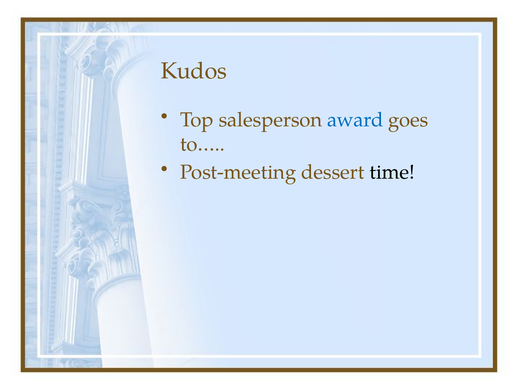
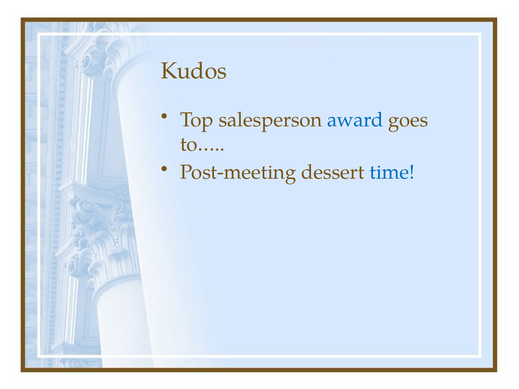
time colour: black -> blue (392, 172)
